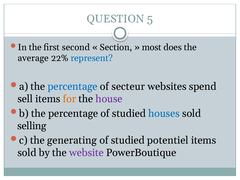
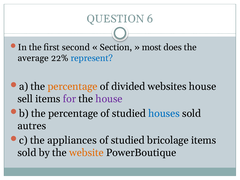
5: 5 -> 6 (150, 19)
percentage colour: blue -> orange (73, 86)
secteur: secteur -> divided (128, 86)
websites spend: spend -> house (203, 86)
for colour: orange -> purple (69, 99)
selling: selling -> autres (32, 126)
generating: generating -> appliances (72, 140)
potentiel: potentiel -> bricolage (168, 140)
website colour: purple -> orange (86, 153)
